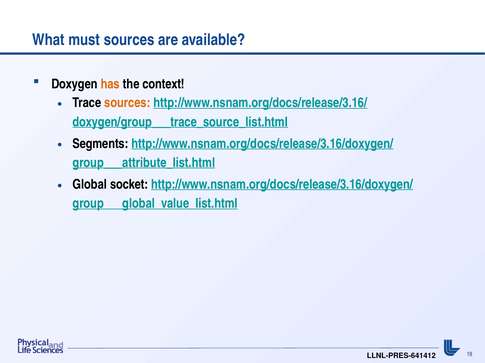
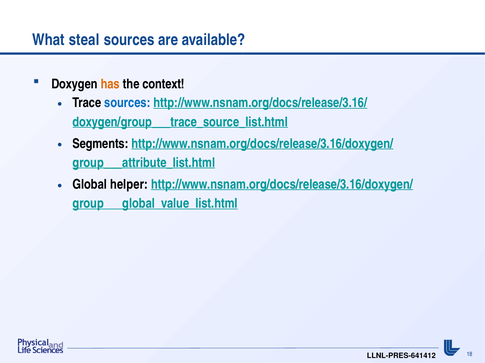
must: must -> steal (84, 40)
sources colour: orange -> blue (127, 103)
socket: socket -> helper (129, 185)
